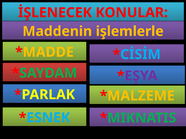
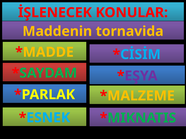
işlemlerle: işlemlerle -> tornavida (130, 31)
